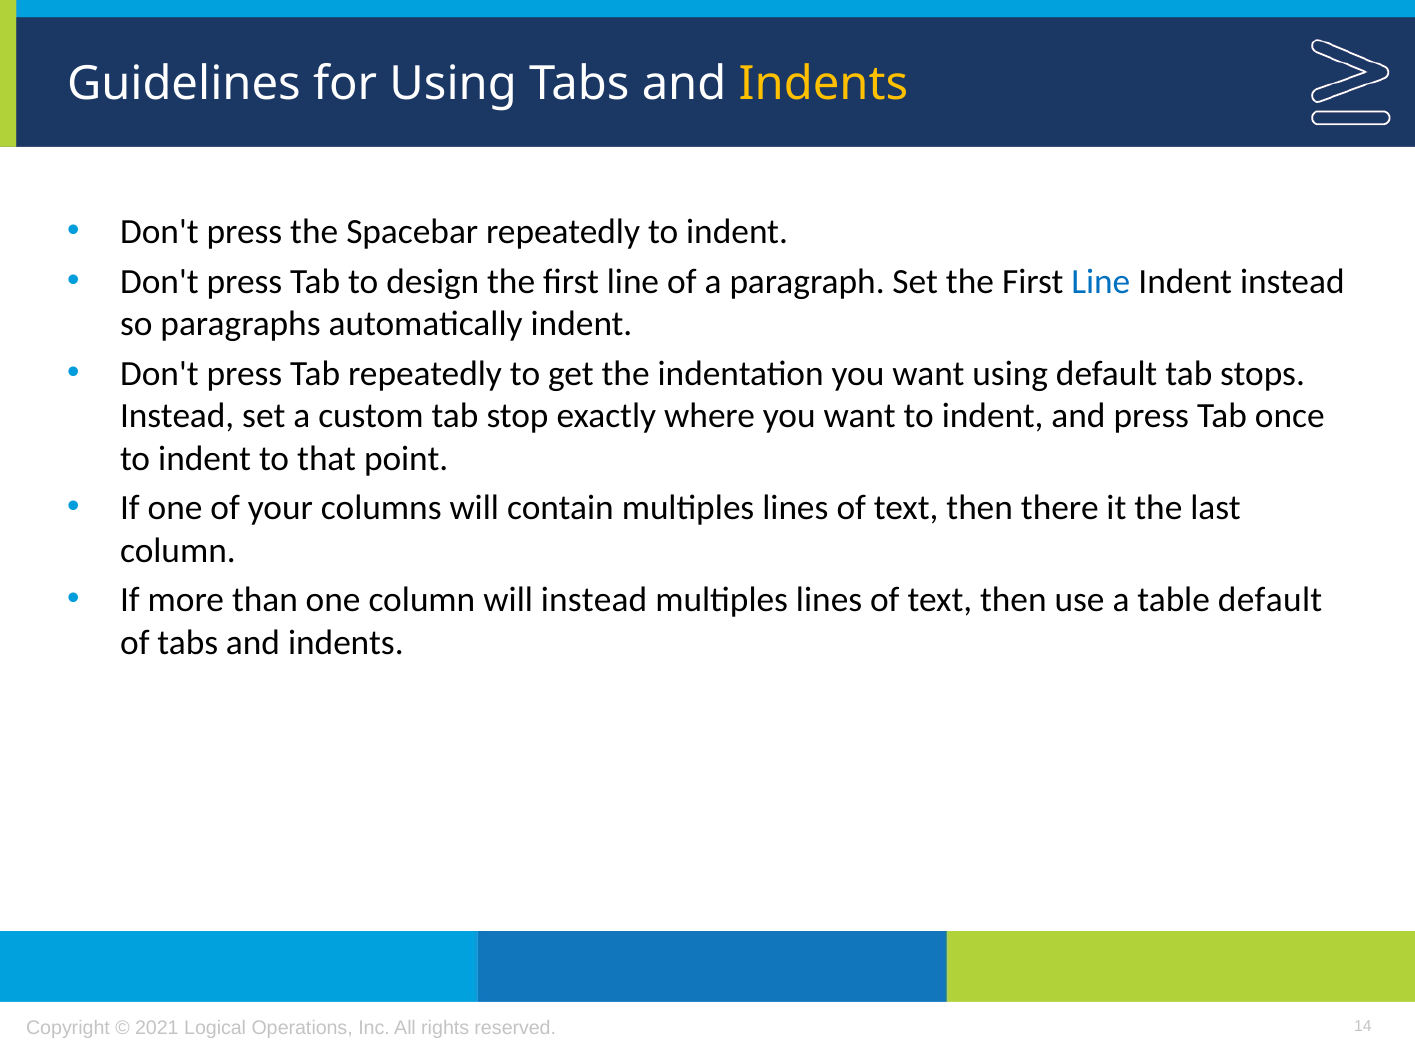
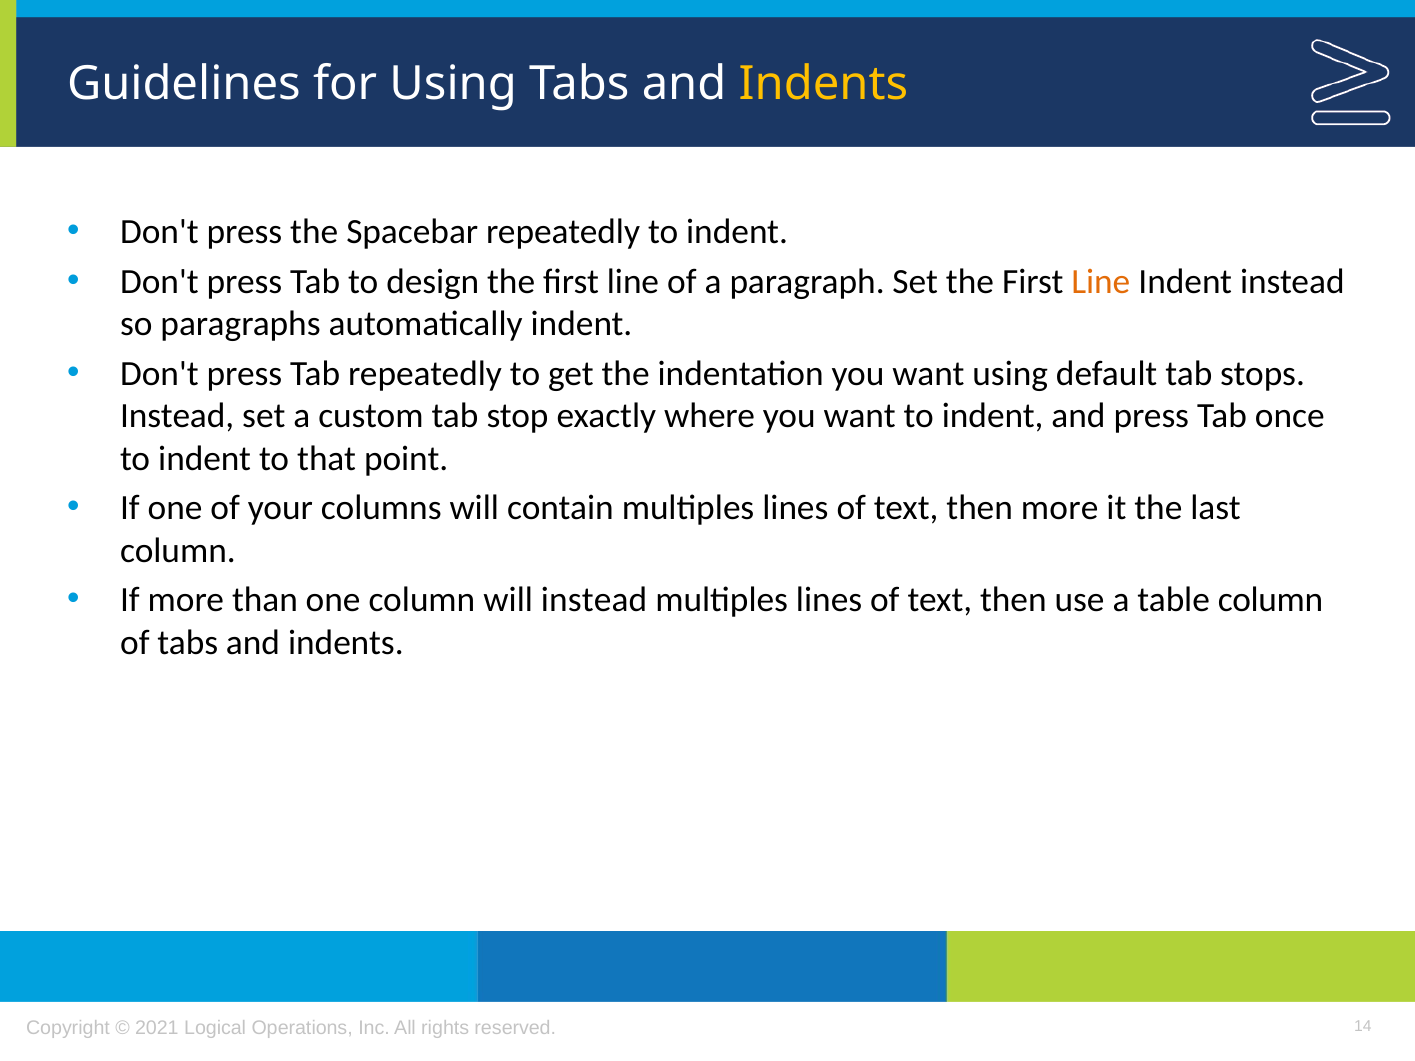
Line colour: blue -> orange (1101, 282)
then there: there -> more (1060, 508)
table default: default -> column (1270, 600)
